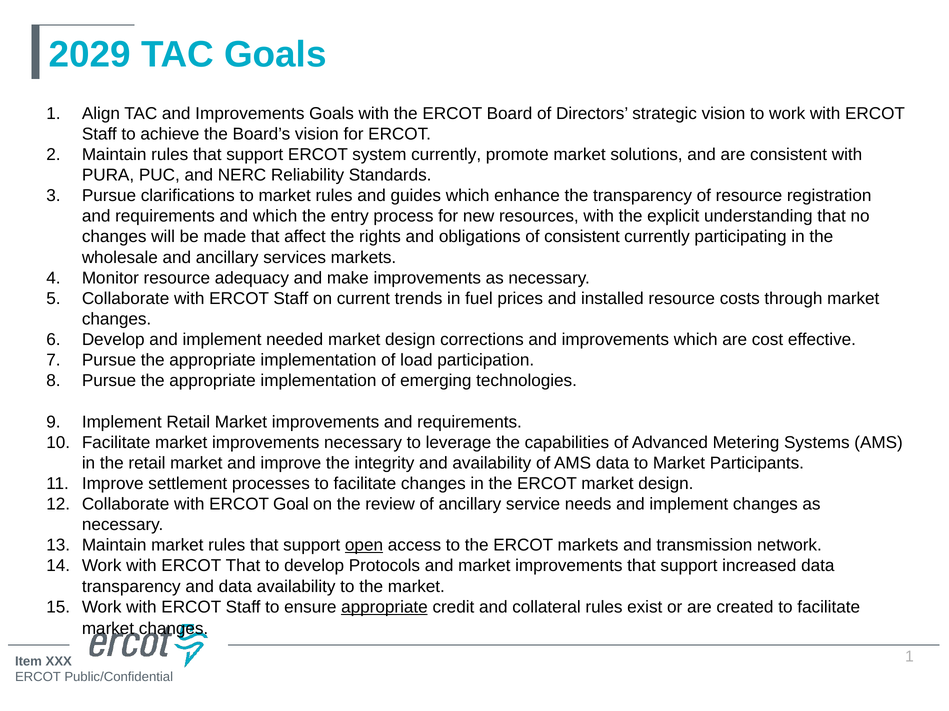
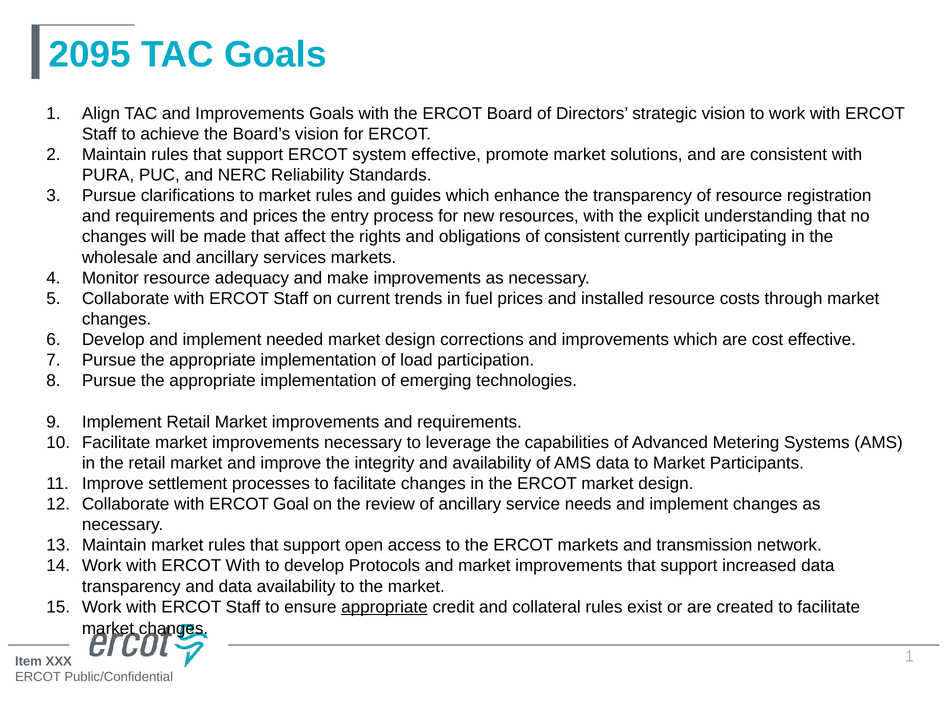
2029: 2029 -> 2095 (90, 55)
system currently: currently -> effective (446, 155)
and which: which -> prices (275, 216)
open underline: present -> none (364, 546)
ERCOT That: That -> With (243, 566)
